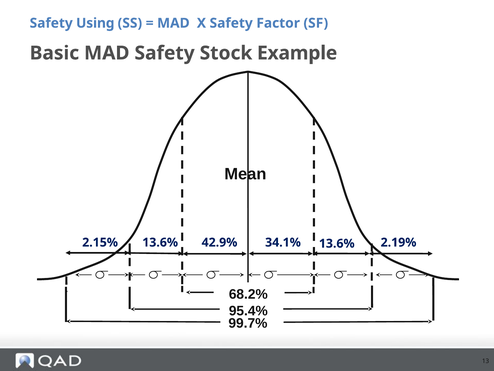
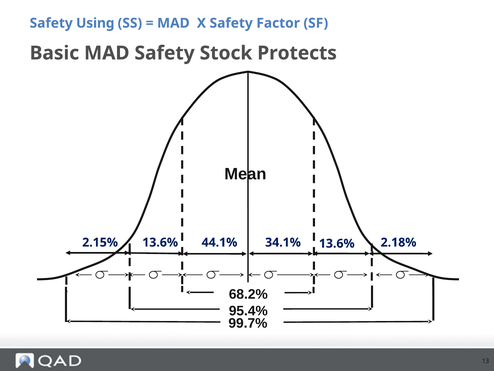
Example: Example -> Protects (297, 53)
42.9%: 42.9% -> 44.1% (219, 242)
2.19%: 2.19% -> 2.18% (399, 242)
